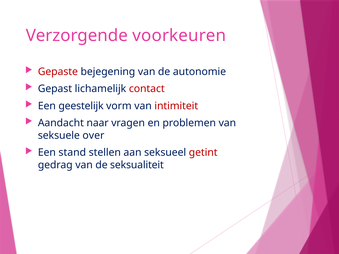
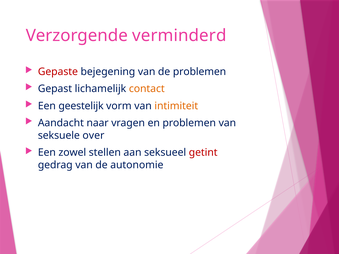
voorkeuren: voorkeuren -> verminderd (179, 36)
de autonomie: autonomie -> problemen (200, 72)
contact colour: red -> orange (147, 89)
intimiteit colour: red -> orange (176, 106)
stand: stand -> zowel (72, 153)
seksualiteit: seksualiteit -> autonomie (137, 165)
